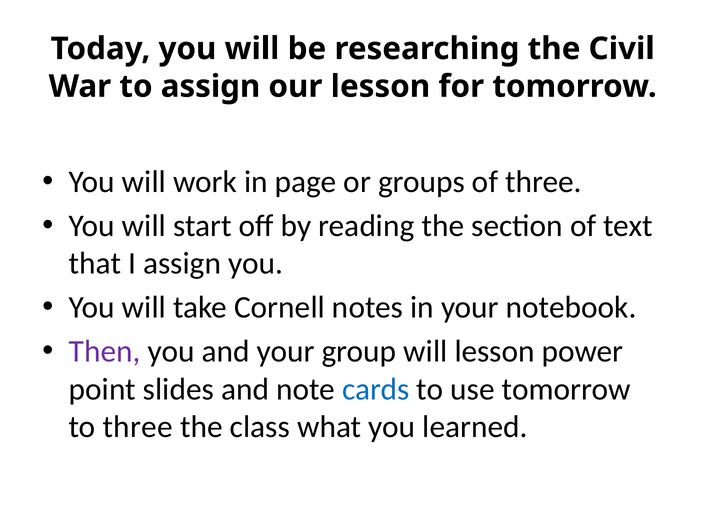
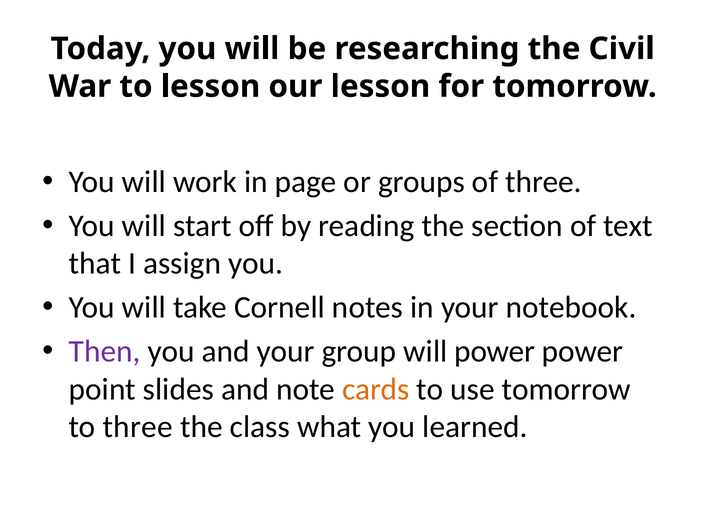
to assign: assign -> lesson (210, 86)
will lesson: lesson -> power (495, 351)
cards colour: blue -> orange (376, 389)
